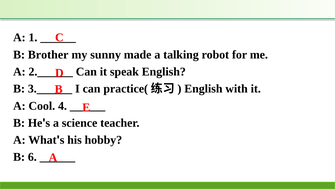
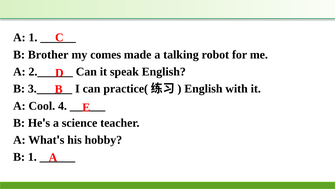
sunny: sunny -> comes (106, 54)
B 6: 6 -> 1 (32, 157)
